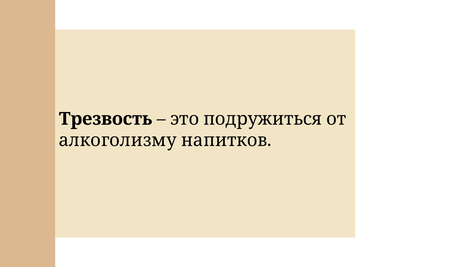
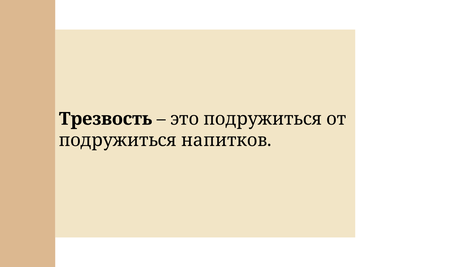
алкоголизму: алкоголизму -> подружиться (118, 140)
